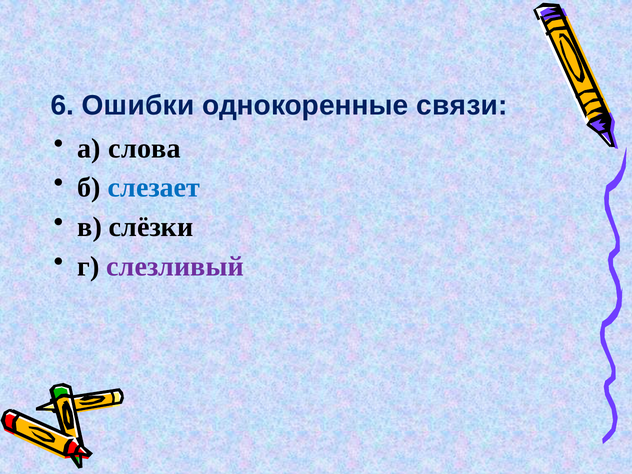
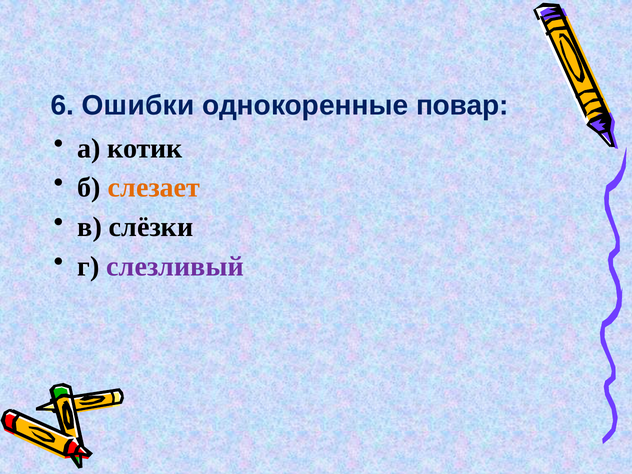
связи: связи -> повар (462, 106)
слова: слова -> котик (145, 148)
слезает colour: blue -> orange (154, 188)
